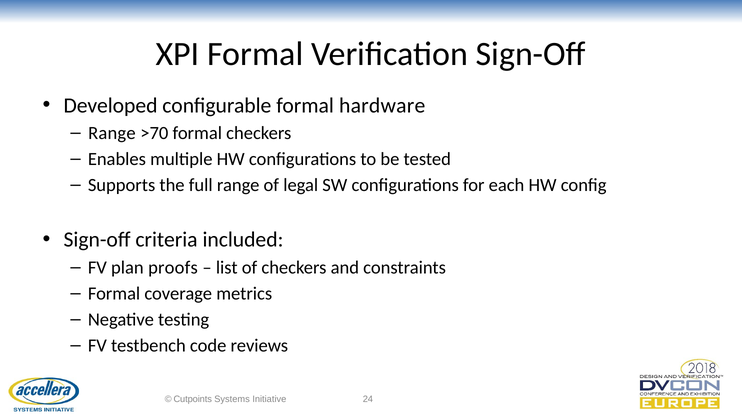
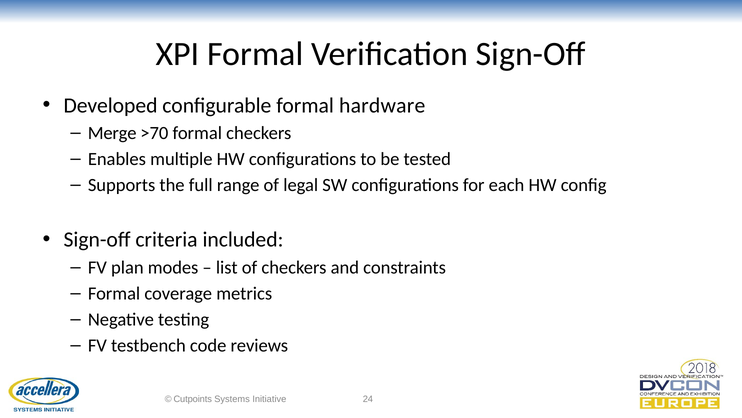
Range: Range -> Merge (112, 133)
proofs: proofs -> modes (173, 267)
